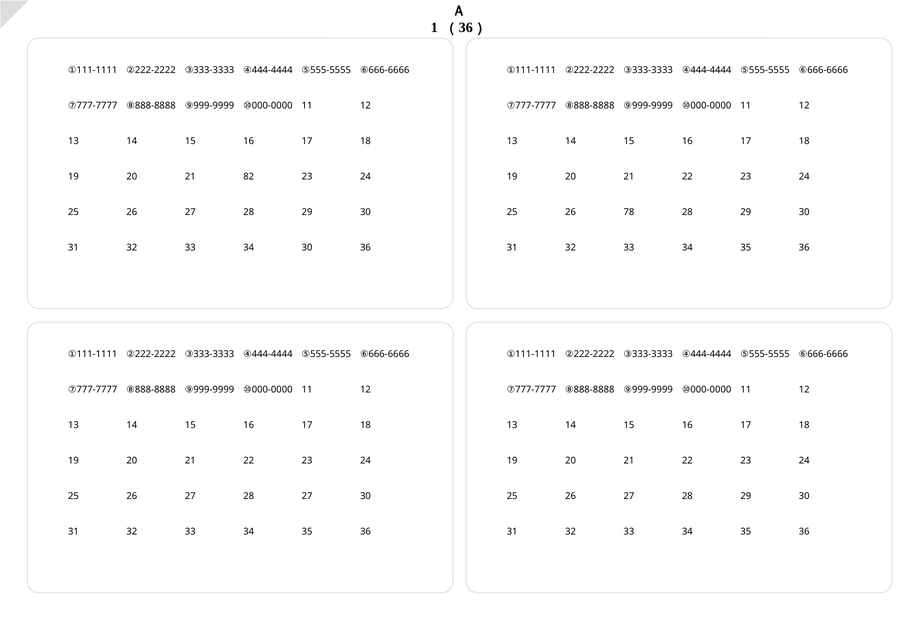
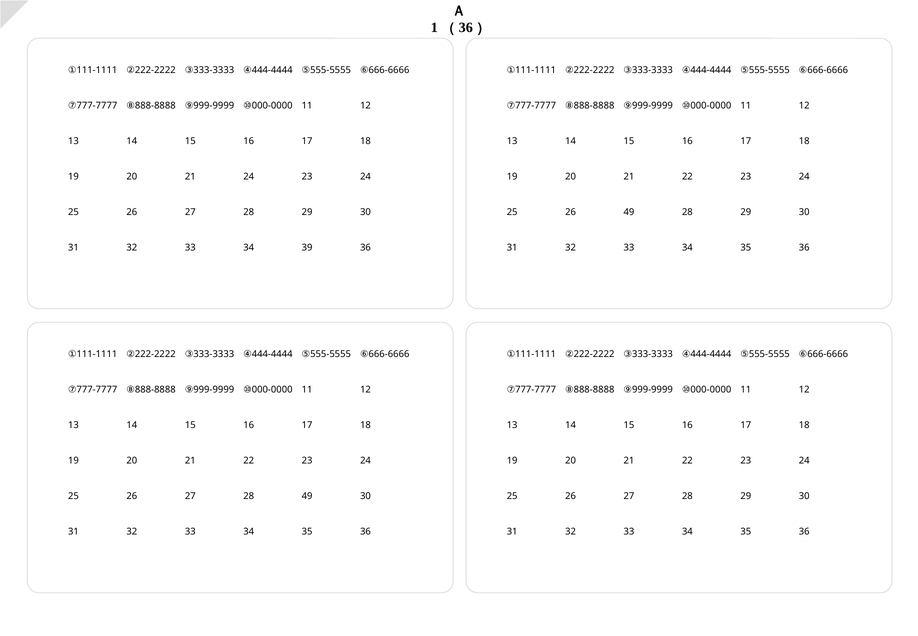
21 82: 82 -> 24 (249, 176)
26 78: 78 -> 49 (629, 212)
34 30: 30 -> 39 (307, 247)
28 27: 27 -> 49 (307, 496)
